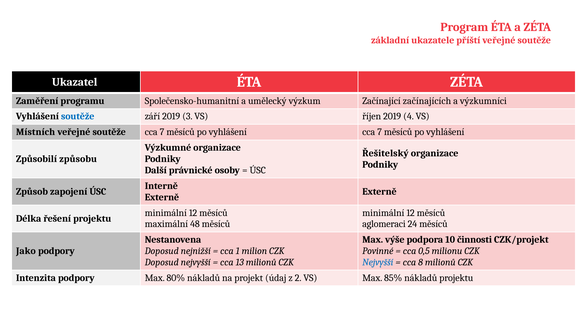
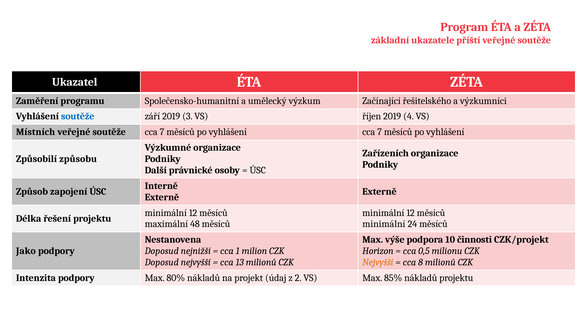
začínajících: začínajících -> řešitelského (427, 101)
Řešitelský: Řešitelský -> Zařízeních (386, 153)
aglomeraci: aglomeraci -> minimální (384, 224)
Povinné: Povinné -> Horizon (378, 251)
Nejvyšší colour: blue -> orange (378, 262)
